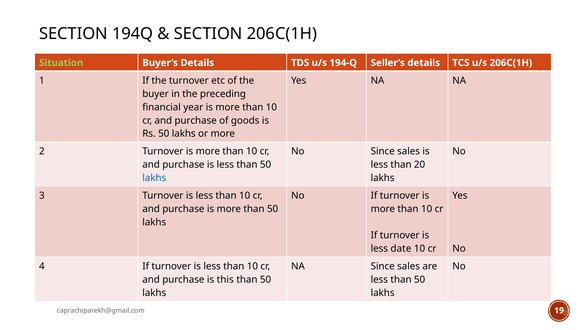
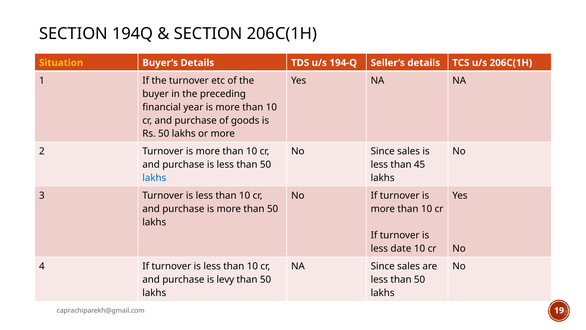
Situation colour: light green -> yellow (61, 63)
20: 20 -> 45 (420, 164)
this: this -> levy (225, 279)
